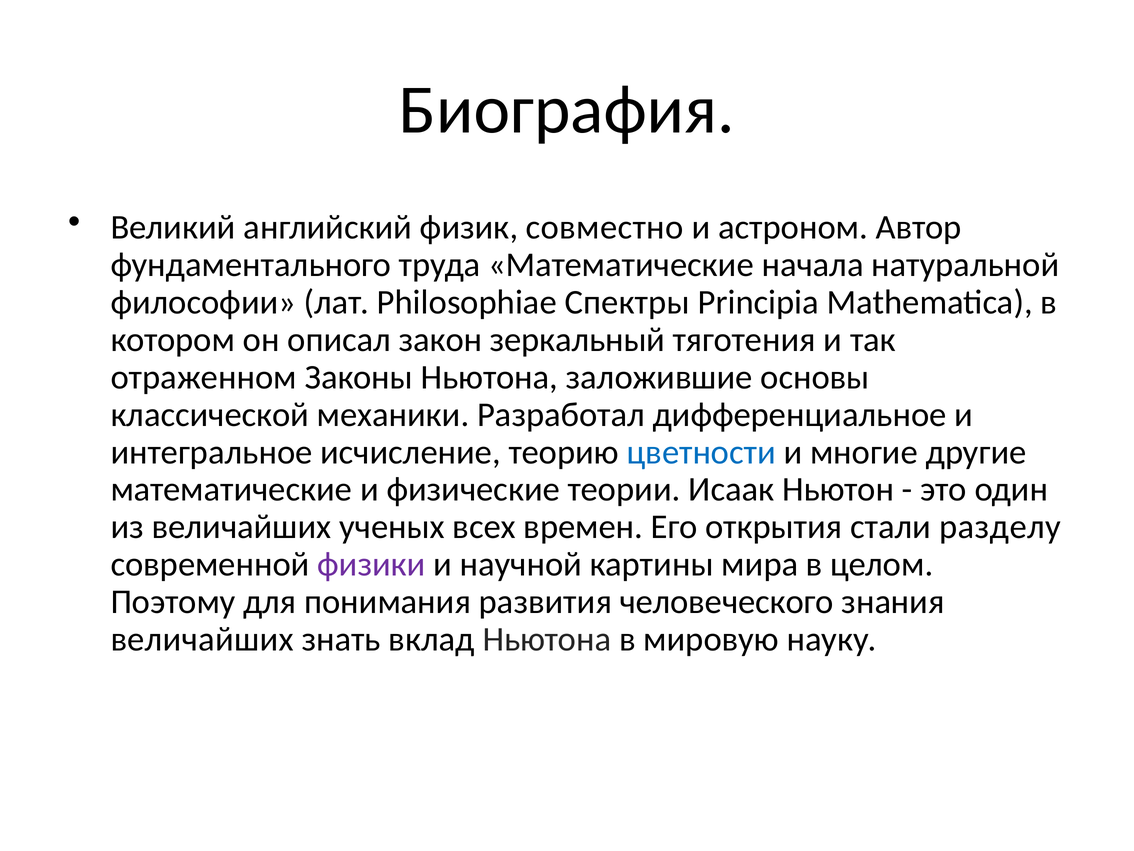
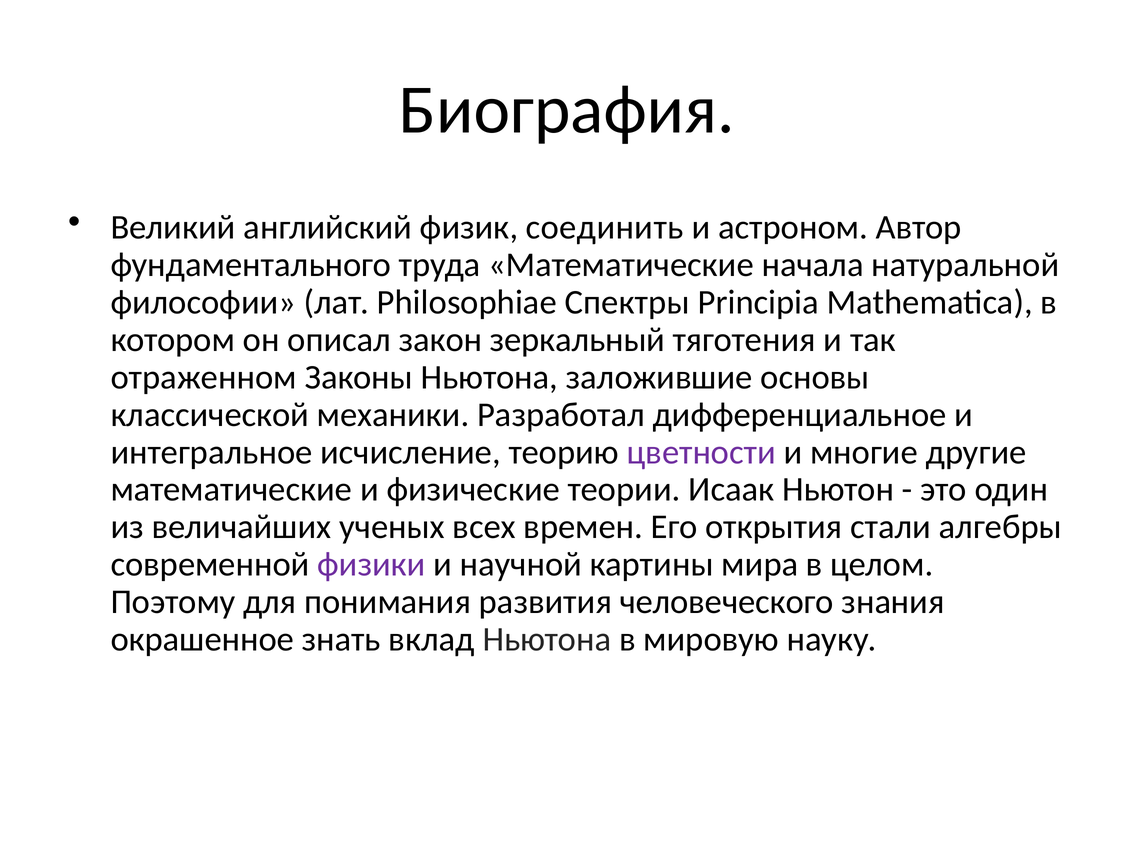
совместно: совместно -> соединить (605, 227)
цветности colour: blue -> purple (701, 452)
разделу: разделу -> алгебры (1000, 527)
величайших: величайших -> окрашенное (202, 639)
